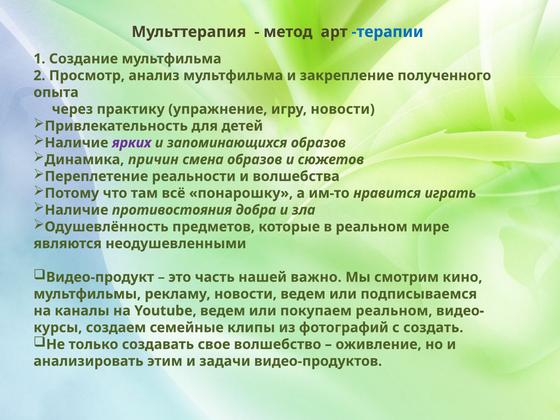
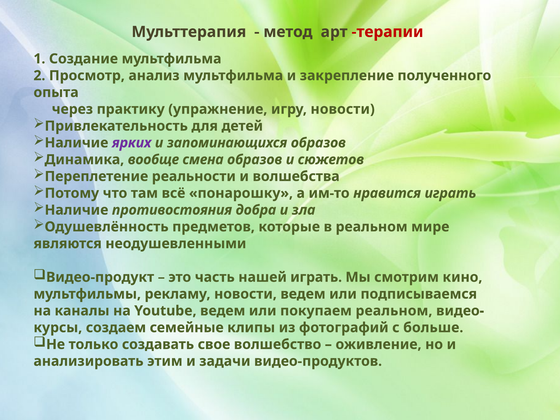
терапии colour: blue -> red (388, 32)
причин: причин -> вообще (153, 160)
нашей важно: важно -> играть (316, 277)
создать: создать -> больше (433, 328)
